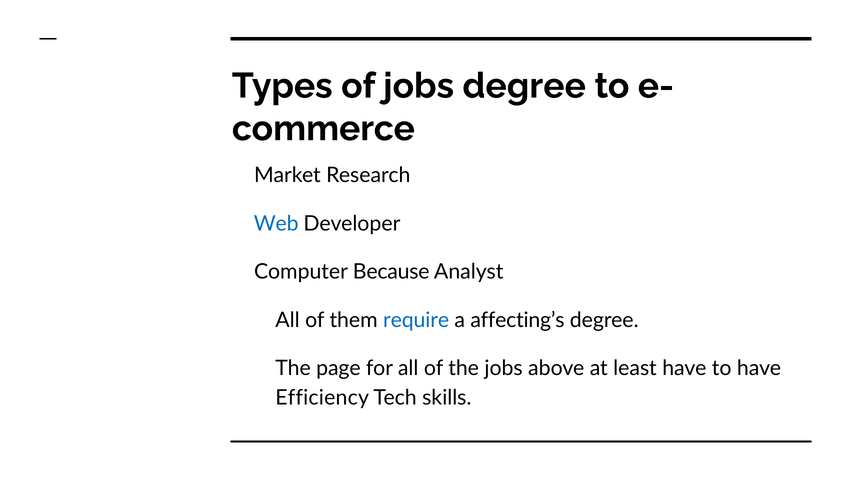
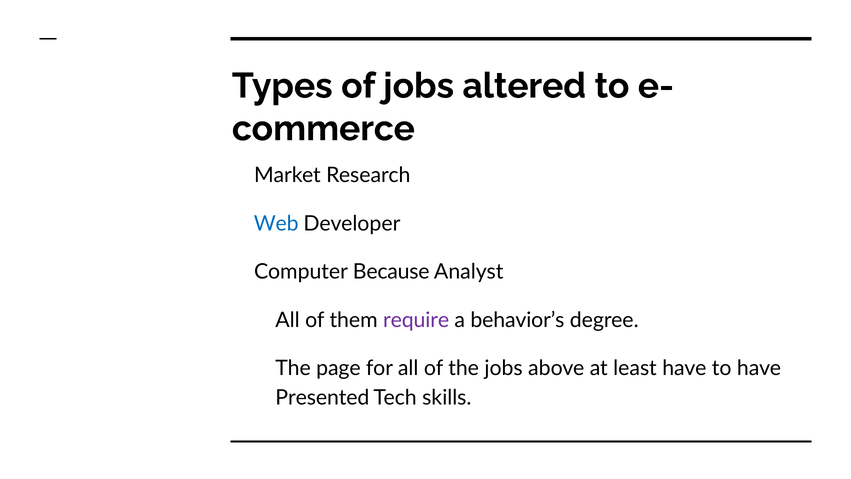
jobs degree: degree -> altered (524, 86)
require colour: blue -> purple (416, 320)
affecting’s: affecting’s -> behavior’s (517, 320)
Efficiency: Efficiency -> Presented (322, 397)
